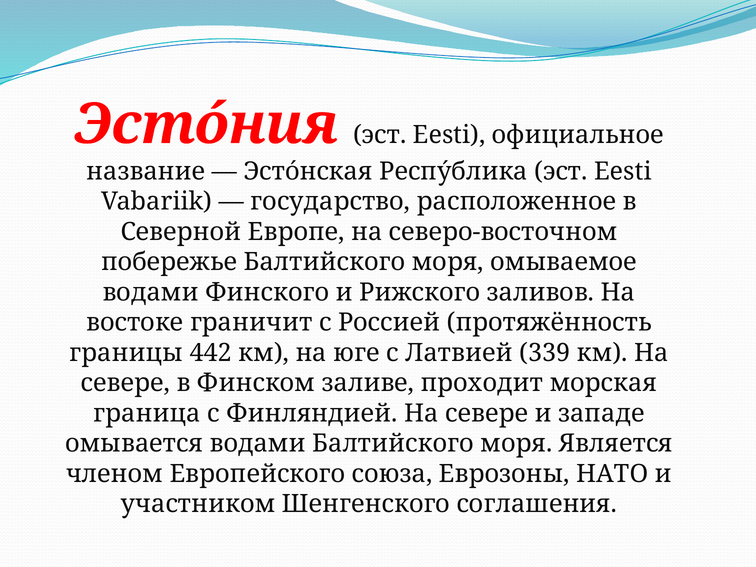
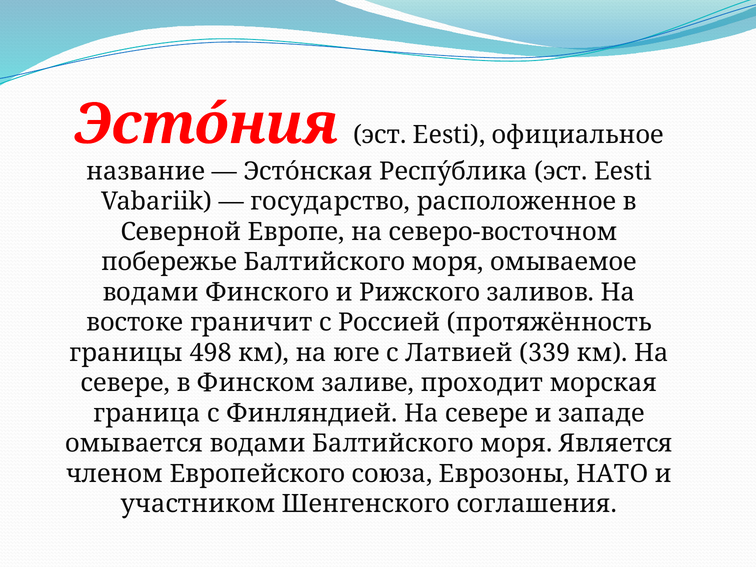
442: 442 -> 498 (211, 353)
